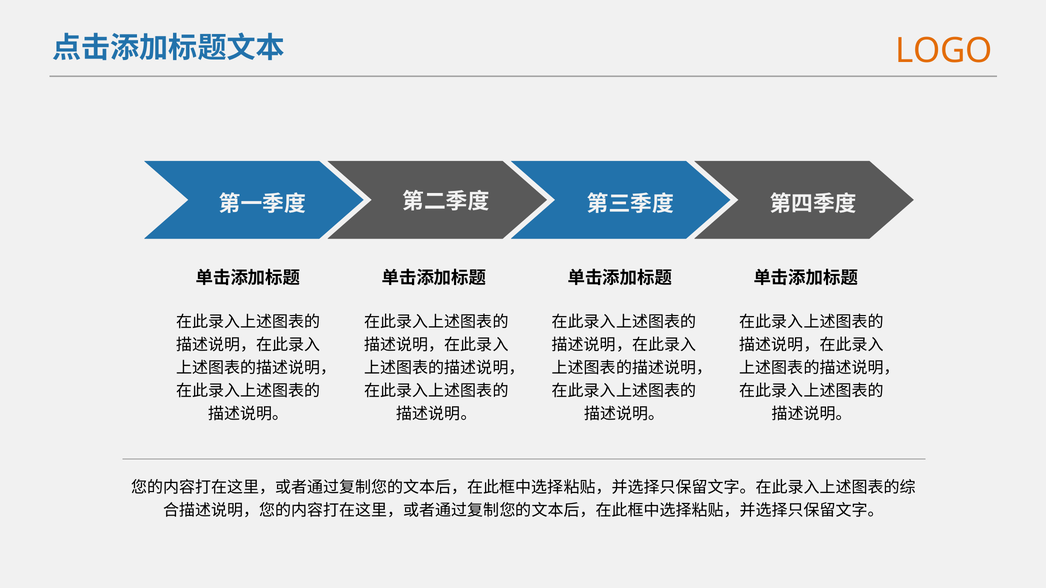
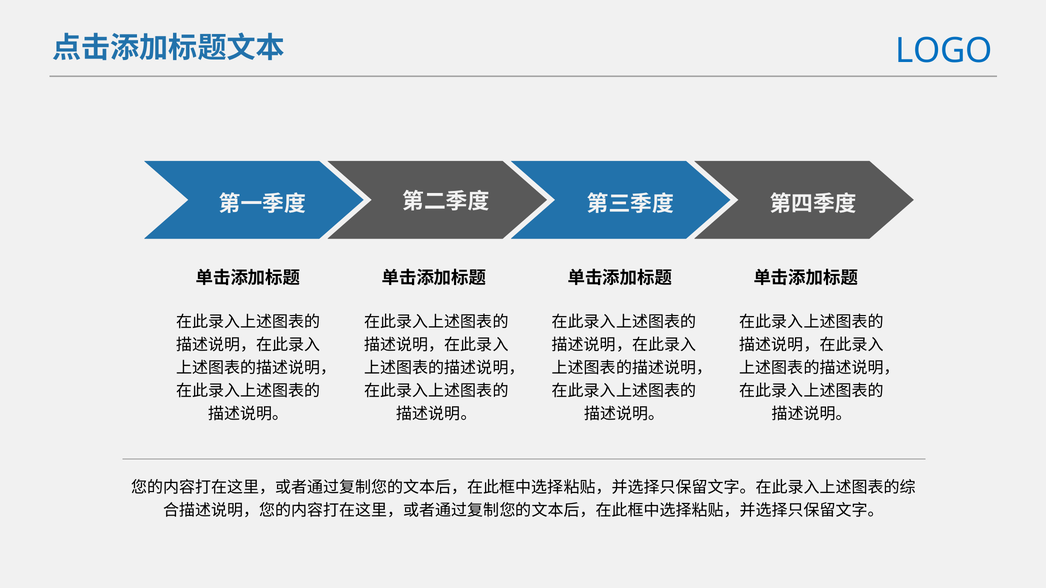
LOGO colour: orange -> blue (944, 51)
